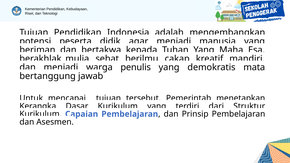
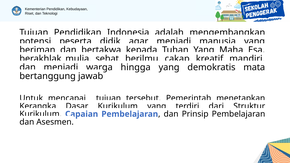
penulis: penulis -> hingga (136, 67)
